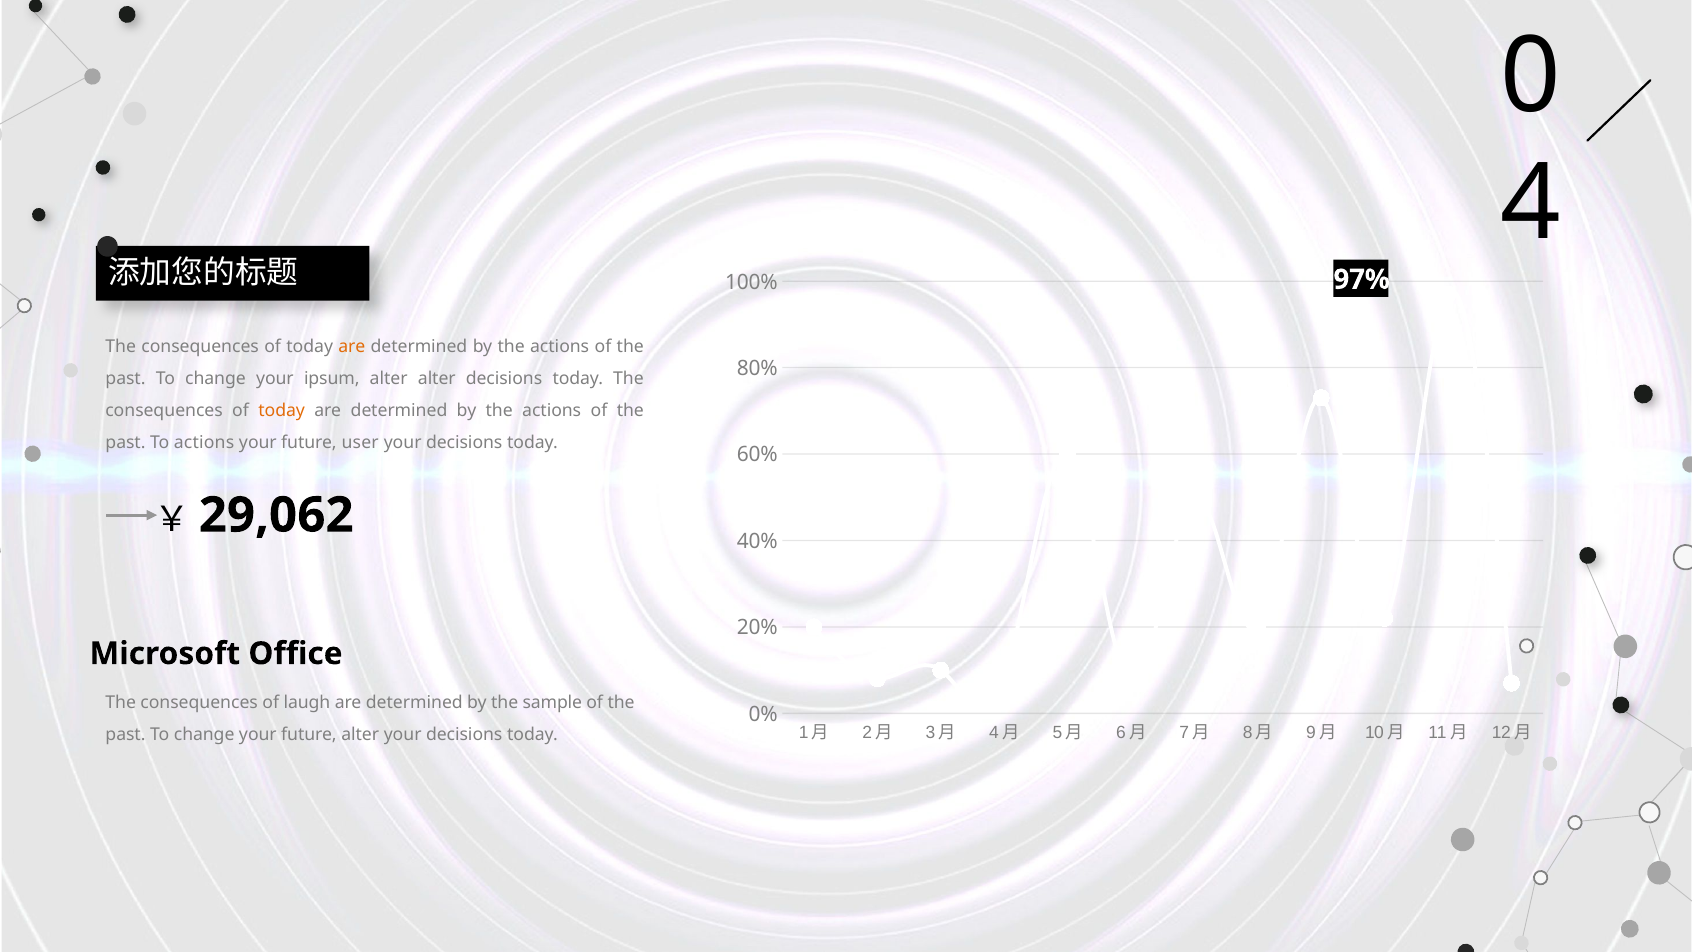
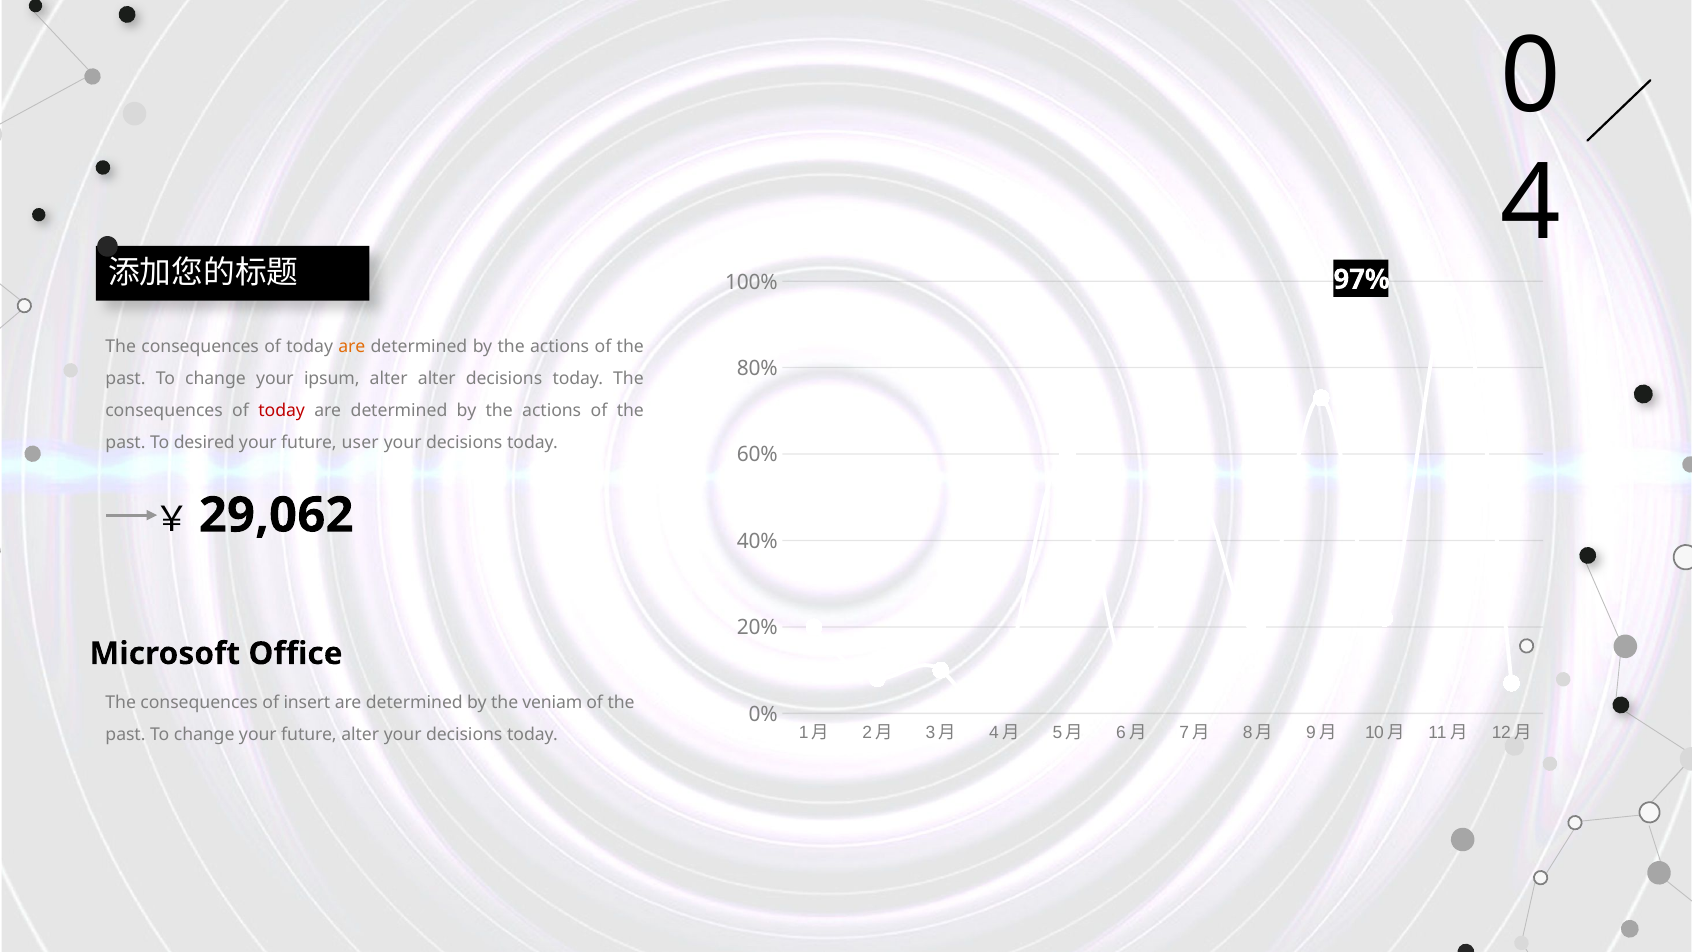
today colour: orange -> red (282, 410)
To actions: actions -> desired (204, 442)
laugh: laugh -> insert (307, 703)
sample: sample -> veniam (552, 703)
